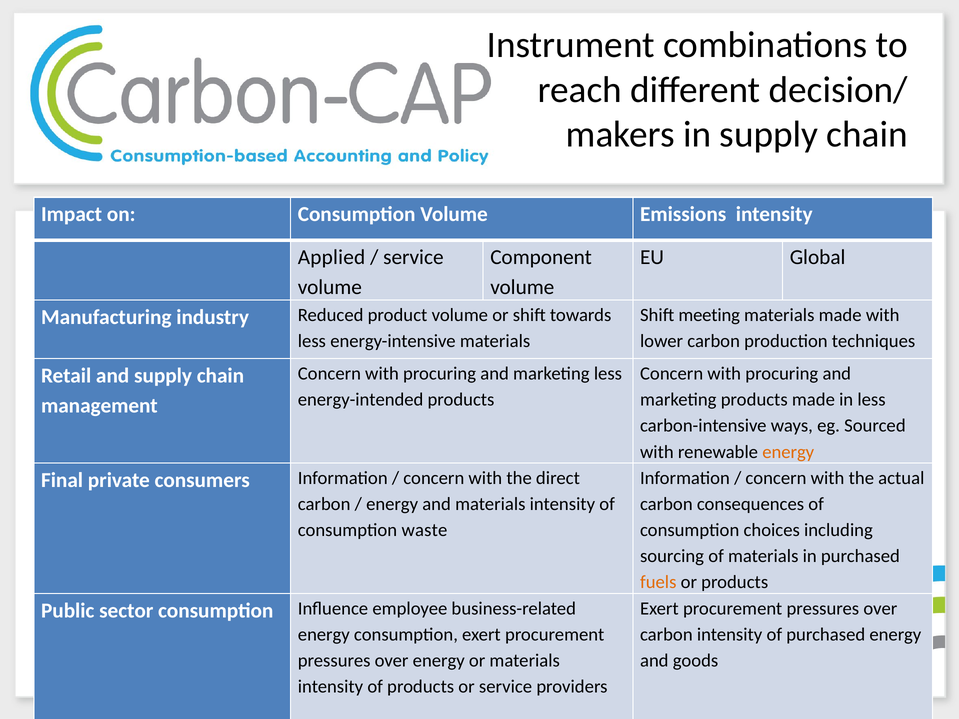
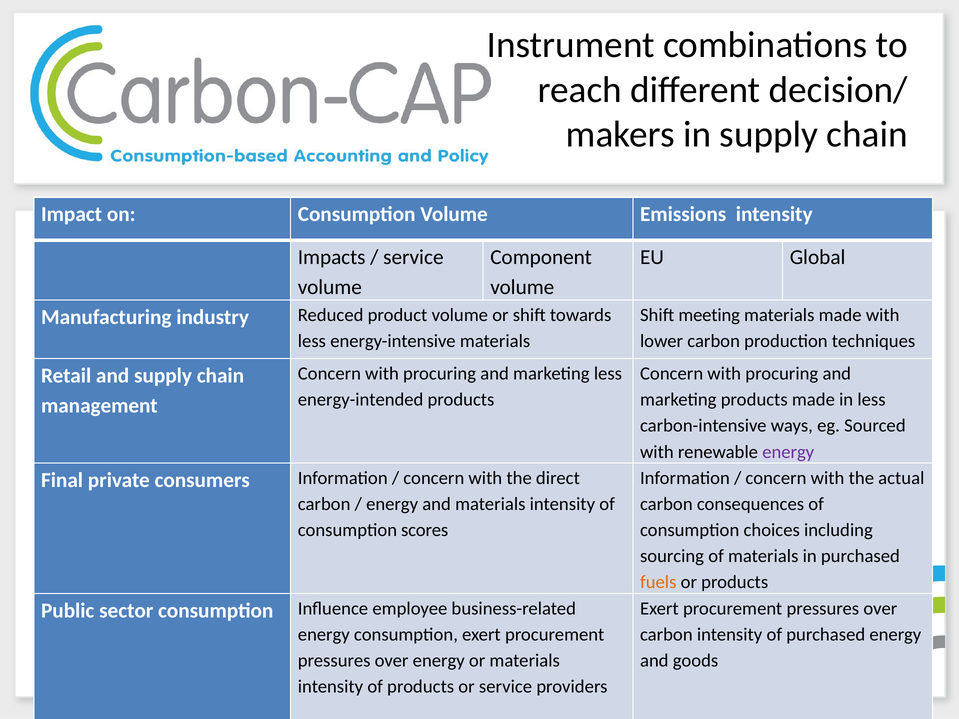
Applied: Applied -> Impacts (332, 257)
energy colour: orange -> purple (788, 452)
waste: waste -> scores (425, 530)
